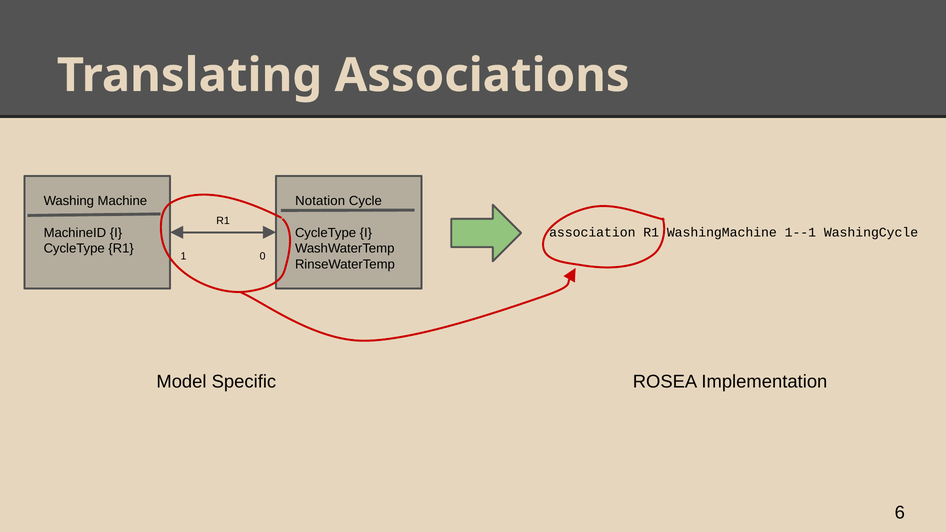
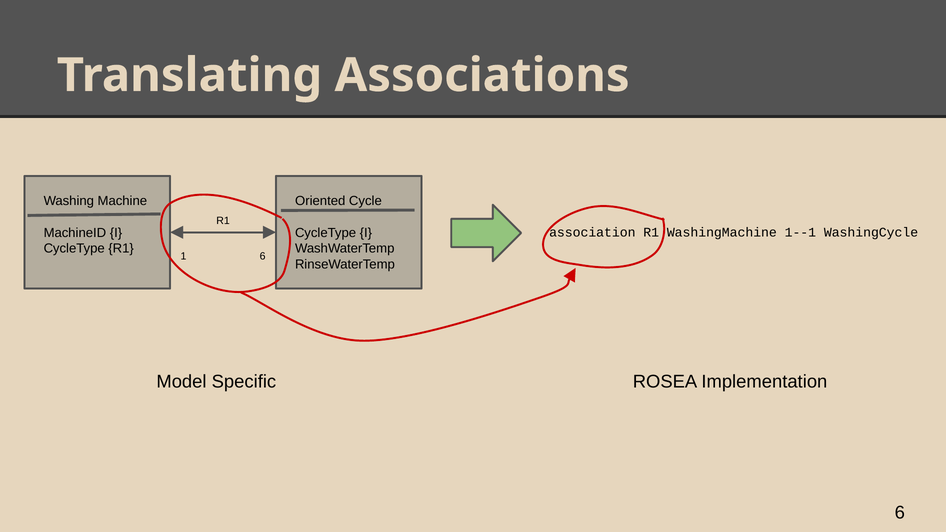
Notation: Notation -> Oriented (320, 201)
1 0: 0 -> 6 (263, 256)
